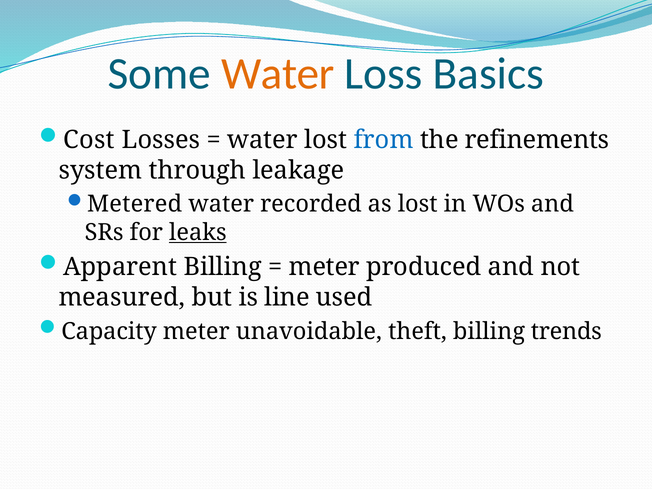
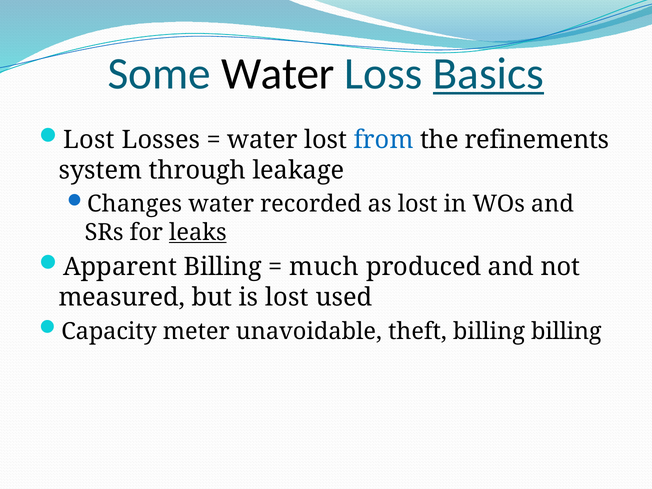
Water colour: orange -> black (278, 74)
Basics underline: none -> present (488, 74)
Cost: Cost -> Lost (89, 140)
Metered: Metered -> Changes (135, 204)
meter: meter -> much (324, 267)
is line: line -> lost (287, 297)
billing trends: trends -> billing (566, 331)
